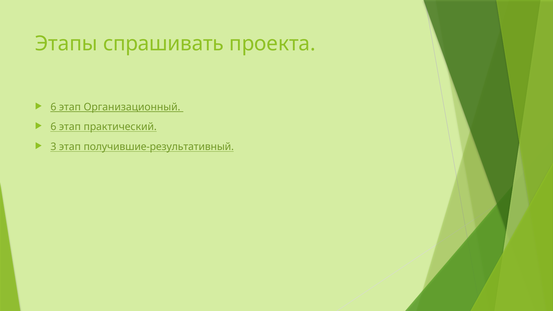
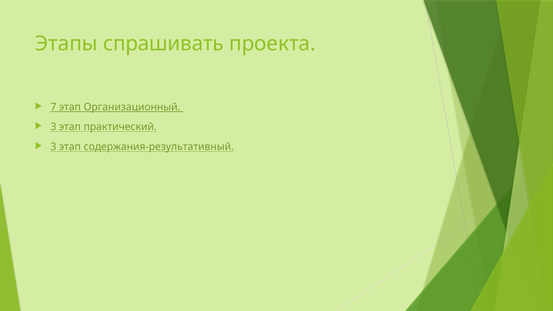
6: 6 -> 7 (53, 107)
6: 6 -> 3 (53, 127)
получившие-результативный: получившие-результативный -> содержания-результативный (159, 147)
